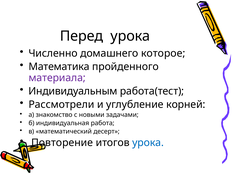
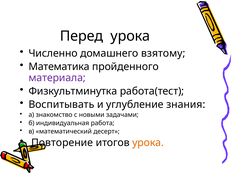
которое: которое -> взятому (163, 53)
Индивидуальным: Индивидуальным -> Физкультминутка (73, 91)
Рассмотрели: Рассмотрели -> Воспитывать (61, 104)
корней: корней -> знания (186, 104)
урока colour: blue -> orange (148, 142)
